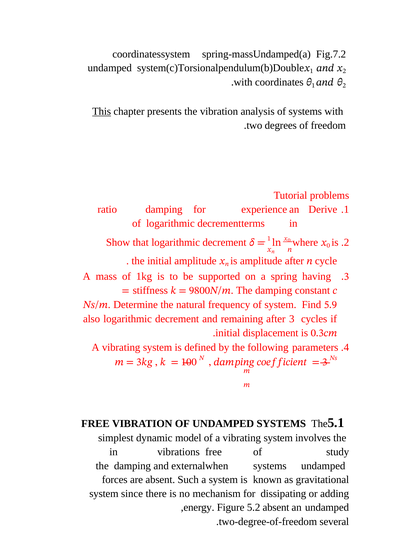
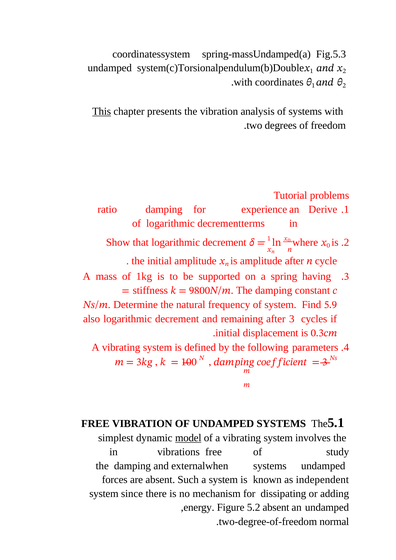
Fig.7.2: Fig.7.2 -> Fig.5.3 (331, 54)
model underline: none -> present (188, 438)
gravitational: gravitational -> independent (322, 480)
several: several -> normal (334, 522)
